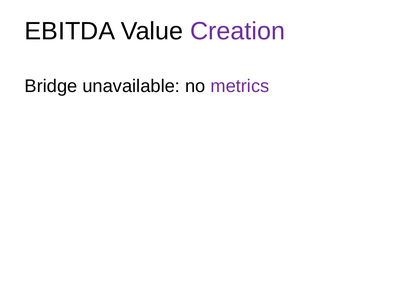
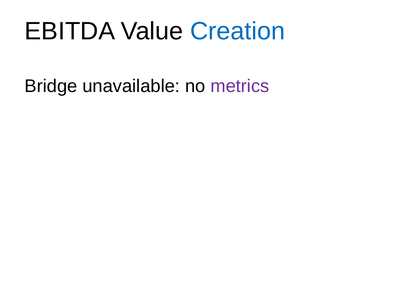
Creation colour: purple -> blue (238, 31)
